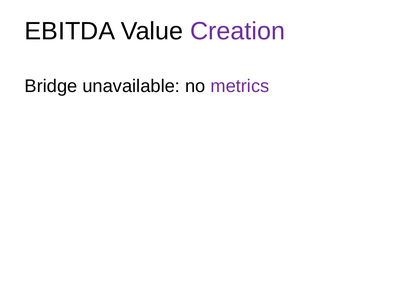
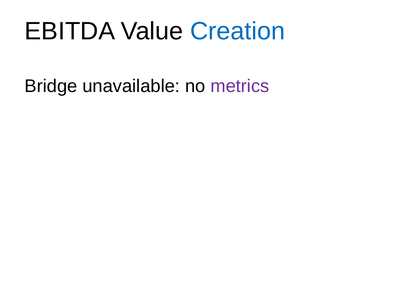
Creation colour: purple -> blue (238, 31)
